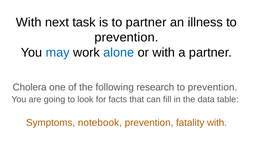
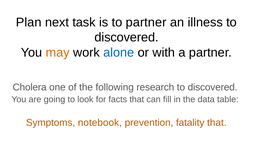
With: With -> Plan (29, 22)
prevention: prevention -> discovered (127, 37)
may colour: blue -> orange (58, 53)
prevention: prevention -> discovered (213, 88)
fatality with: with -> that (217, 123)
